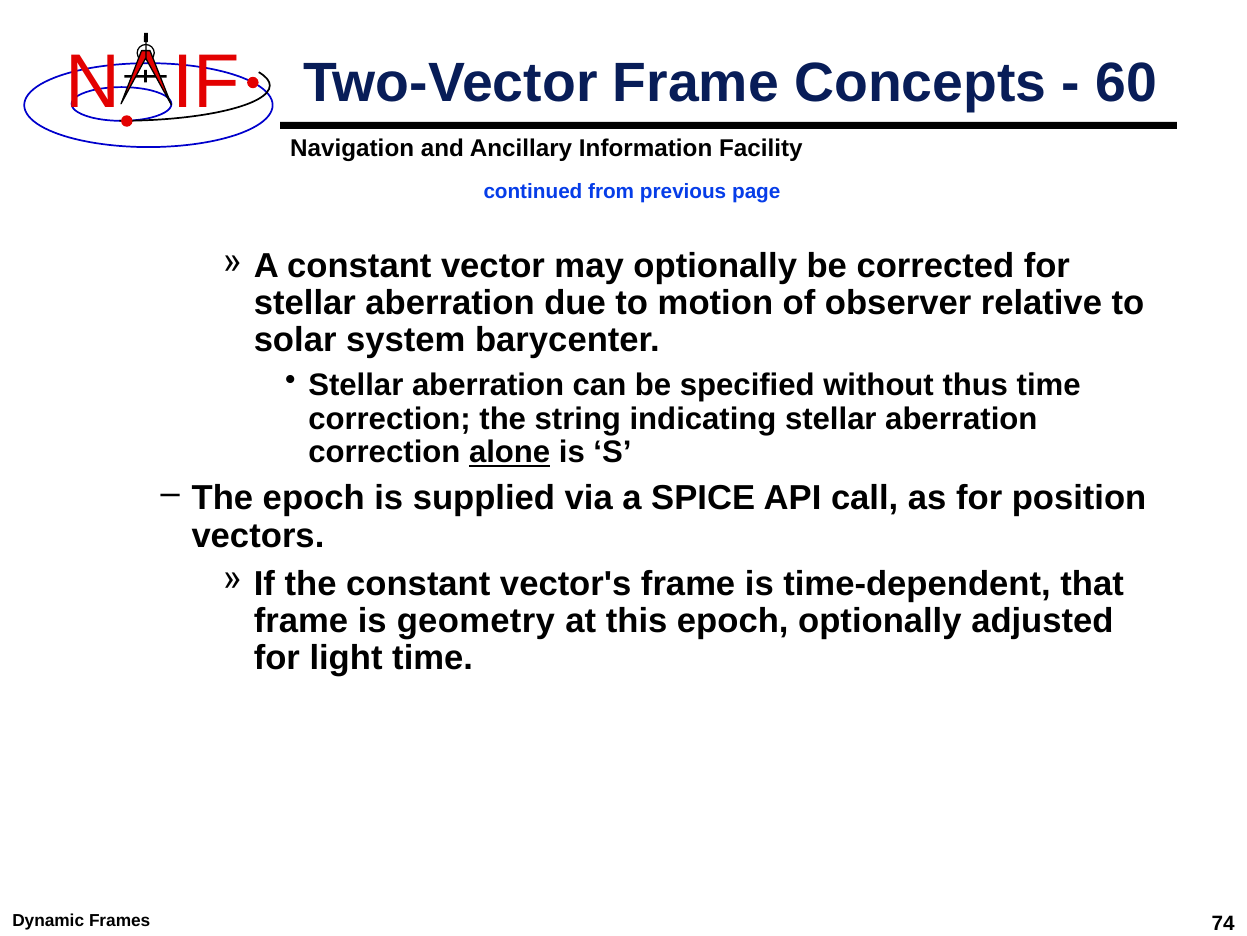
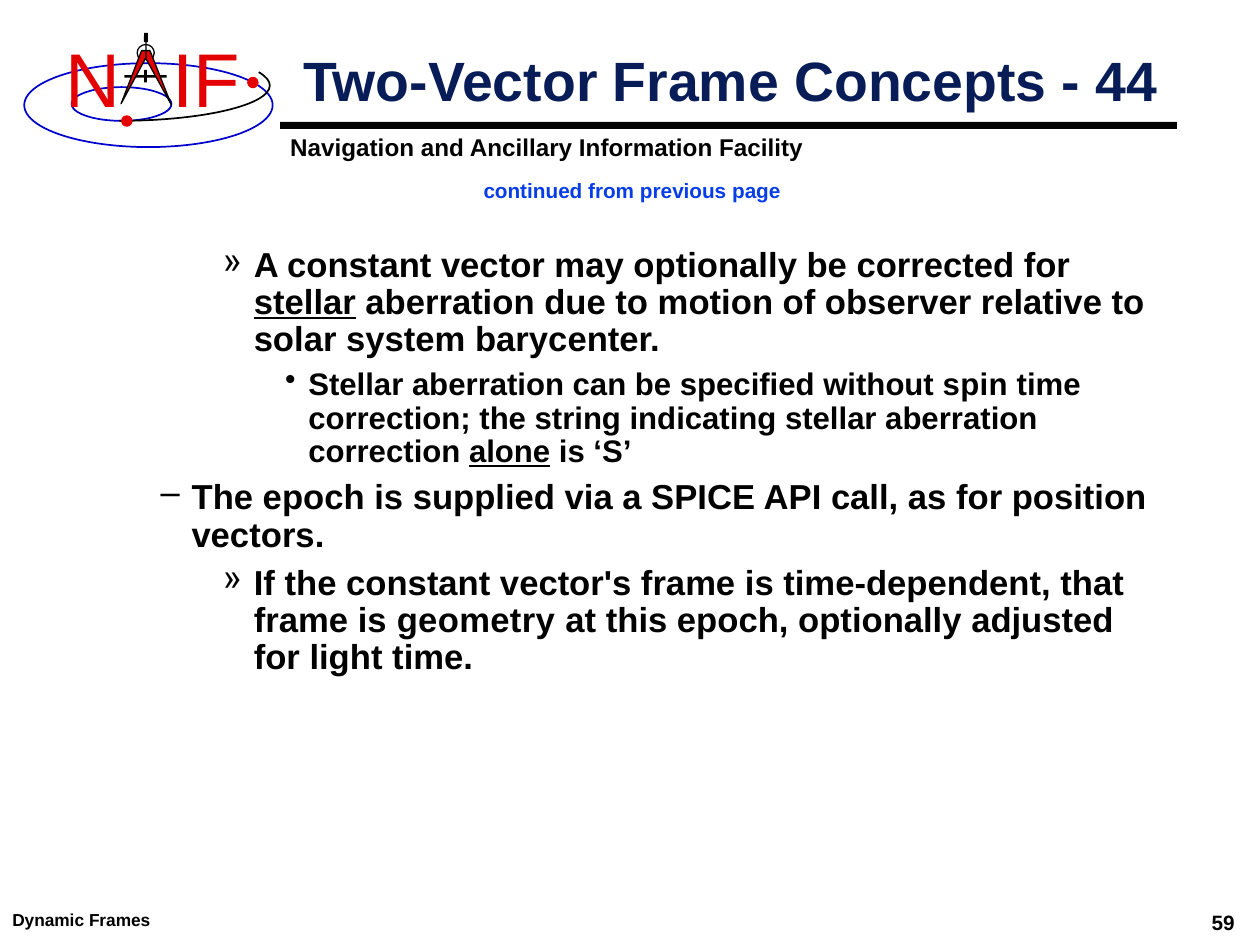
60: 60 -> 44 (1127, 83)
stellar underline: none -> present (305, 303)
thus: thus -> spin (975, 385)
74: 74 -> 59 (1223, 923)
